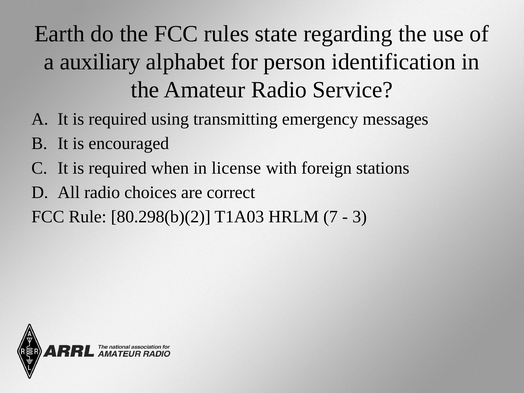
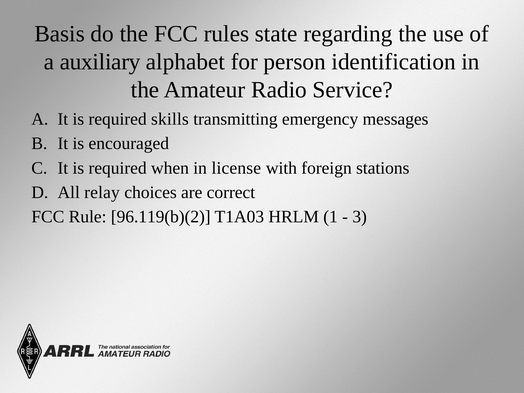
Earth: Earth -> Basis (60, 34)
using: using -> skills (170, 119)
All radio: radio -> relay (102, 192)
80.298(b)(2: 80.298(b)(2 -> 96.119(b)(2 (161, 217)
7: 7 -> 1 (331, 217)
